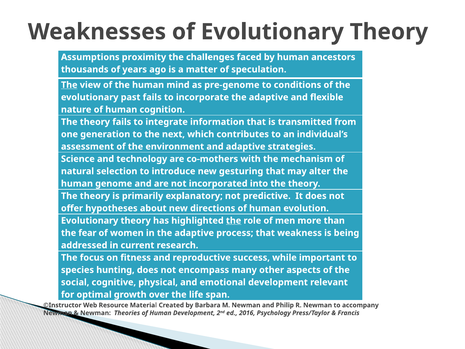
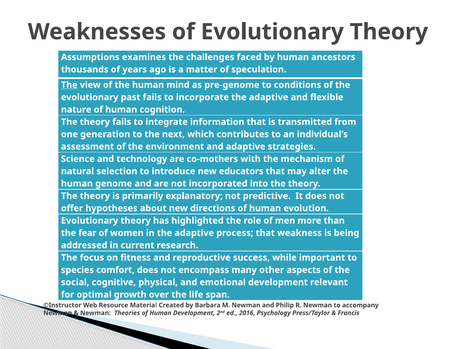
proximity: proximity -> examines (144, 57)
gesturing: gesturing -> educators (241, 171)
the underline: present -> none (234, 220)
hunting: hunting -> comfort (115, 270)
